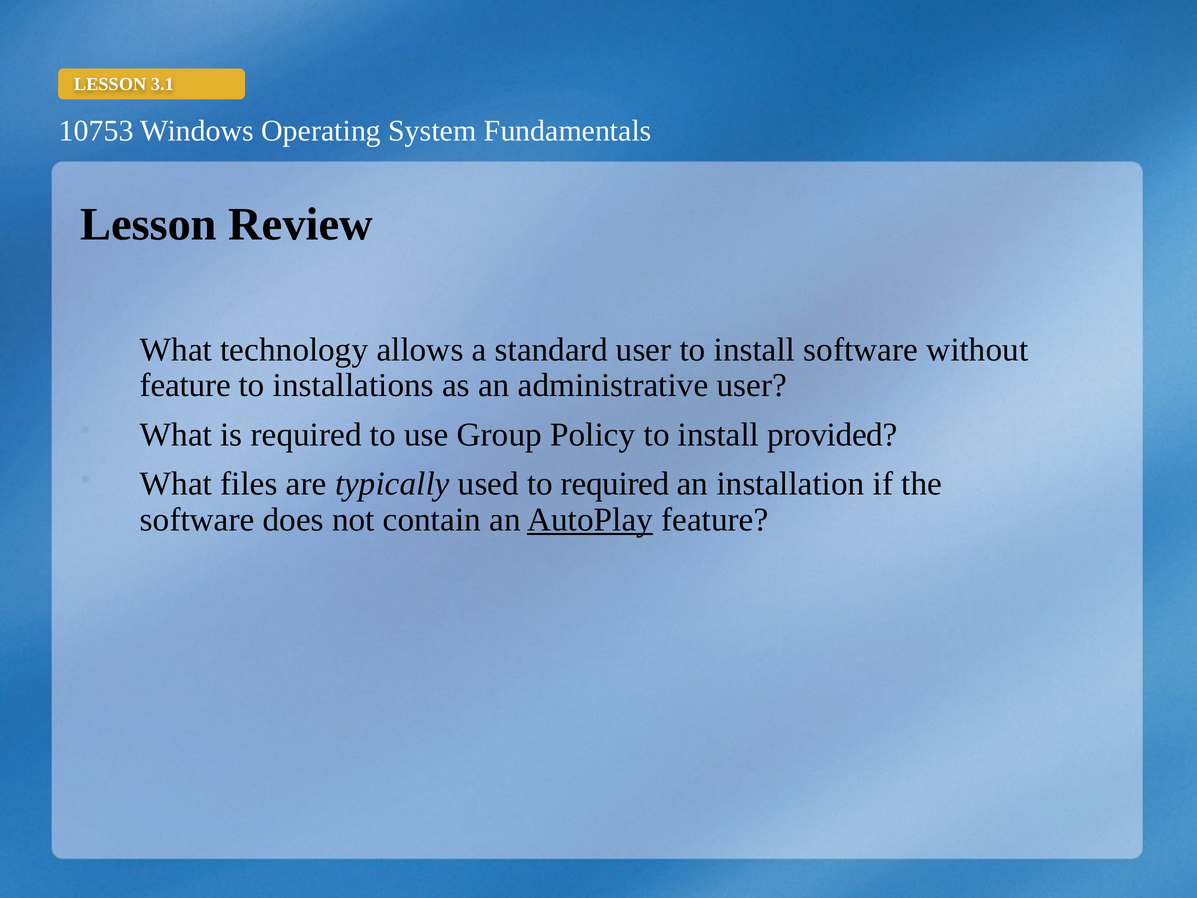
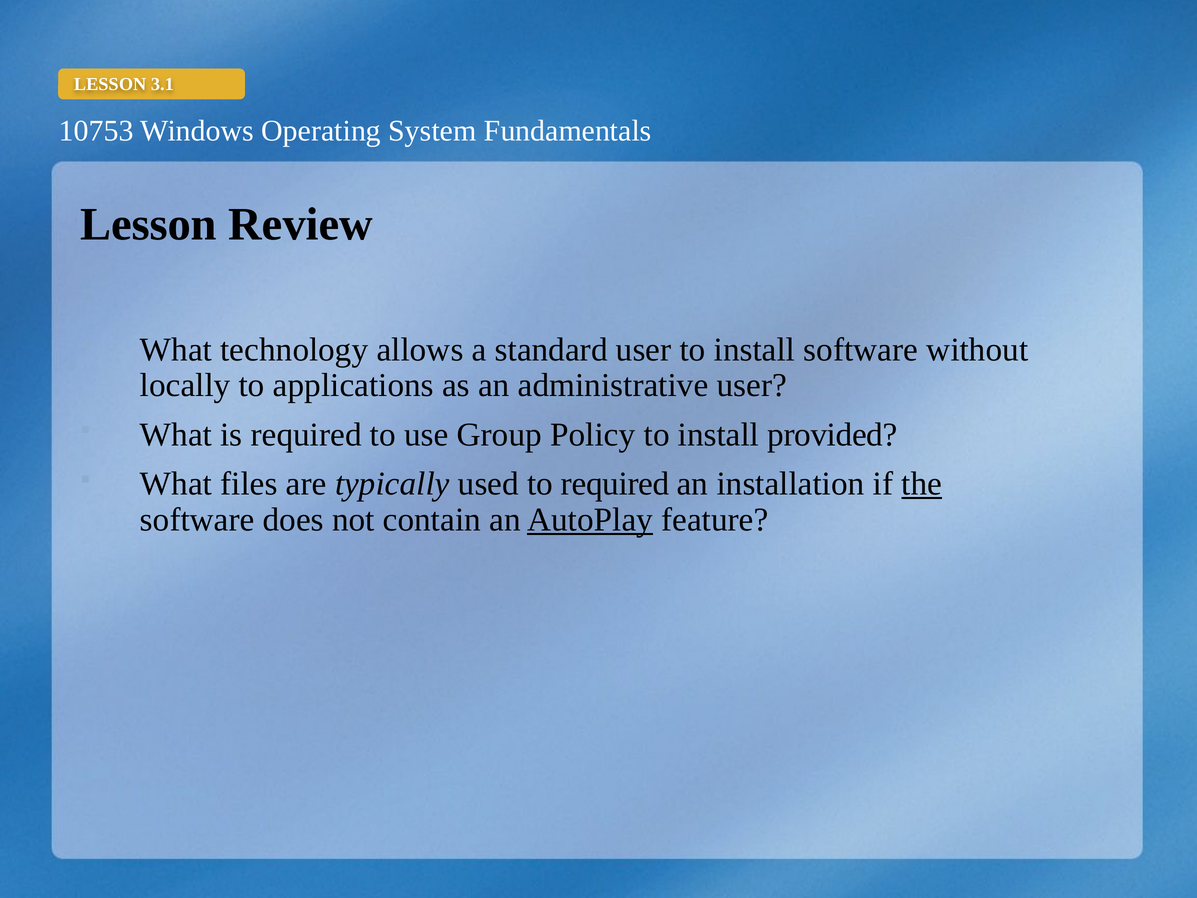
feature: feature -> locally (185, 385)
installations: installations -> applications (353, 385)
the underline: none -> present (922, 484)
